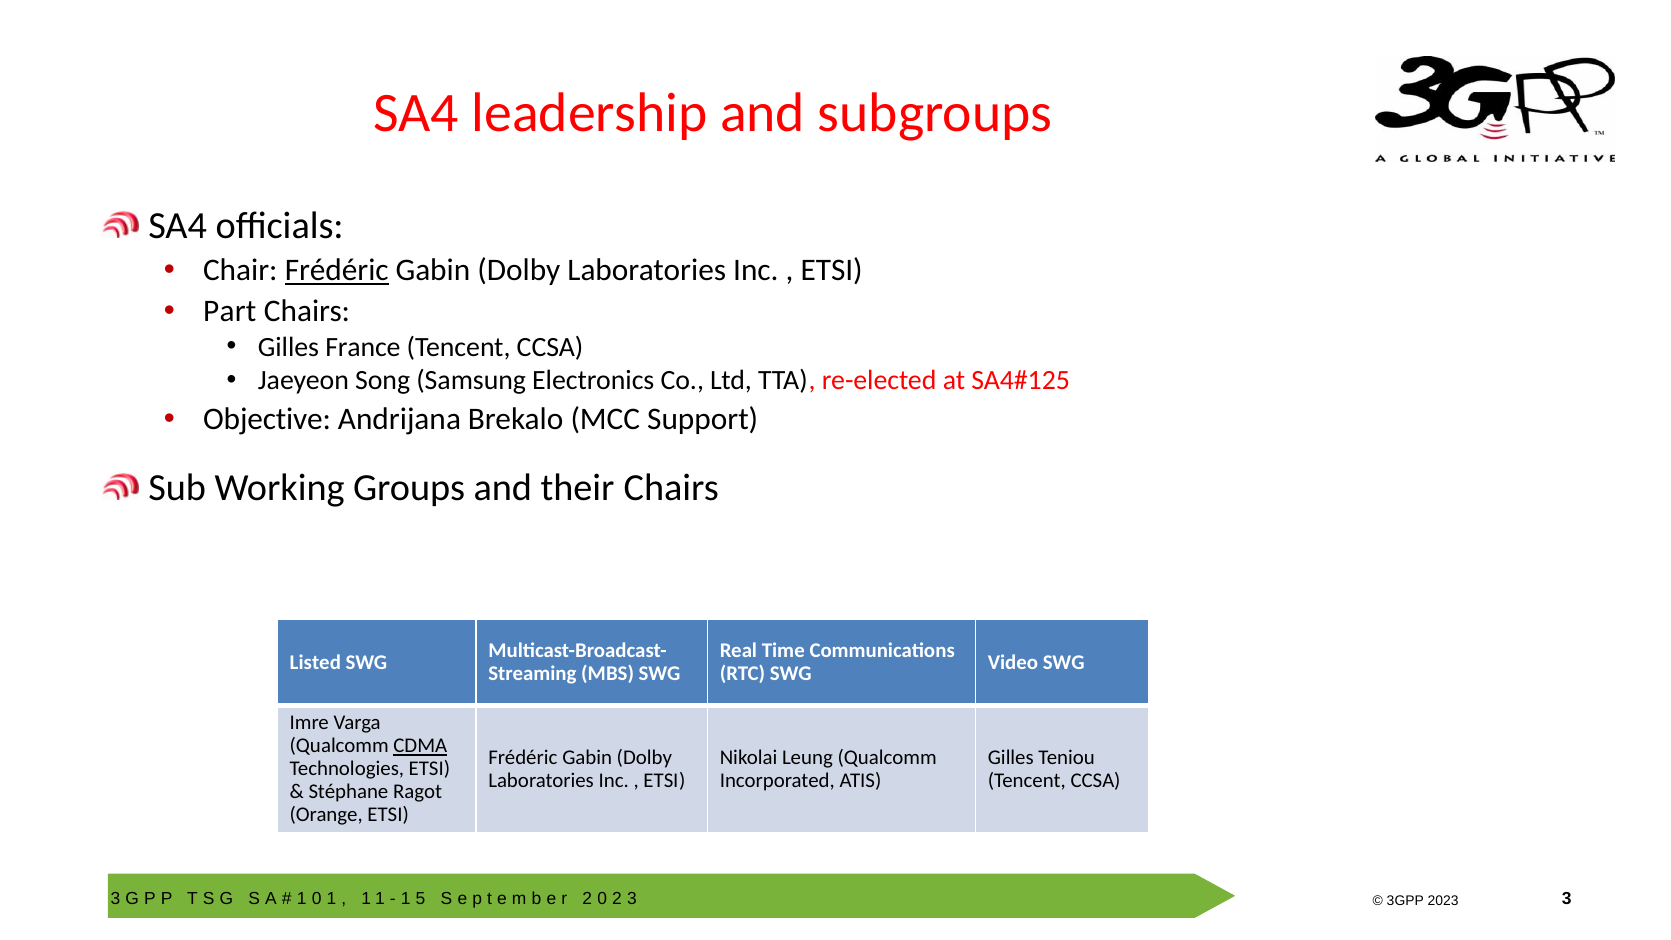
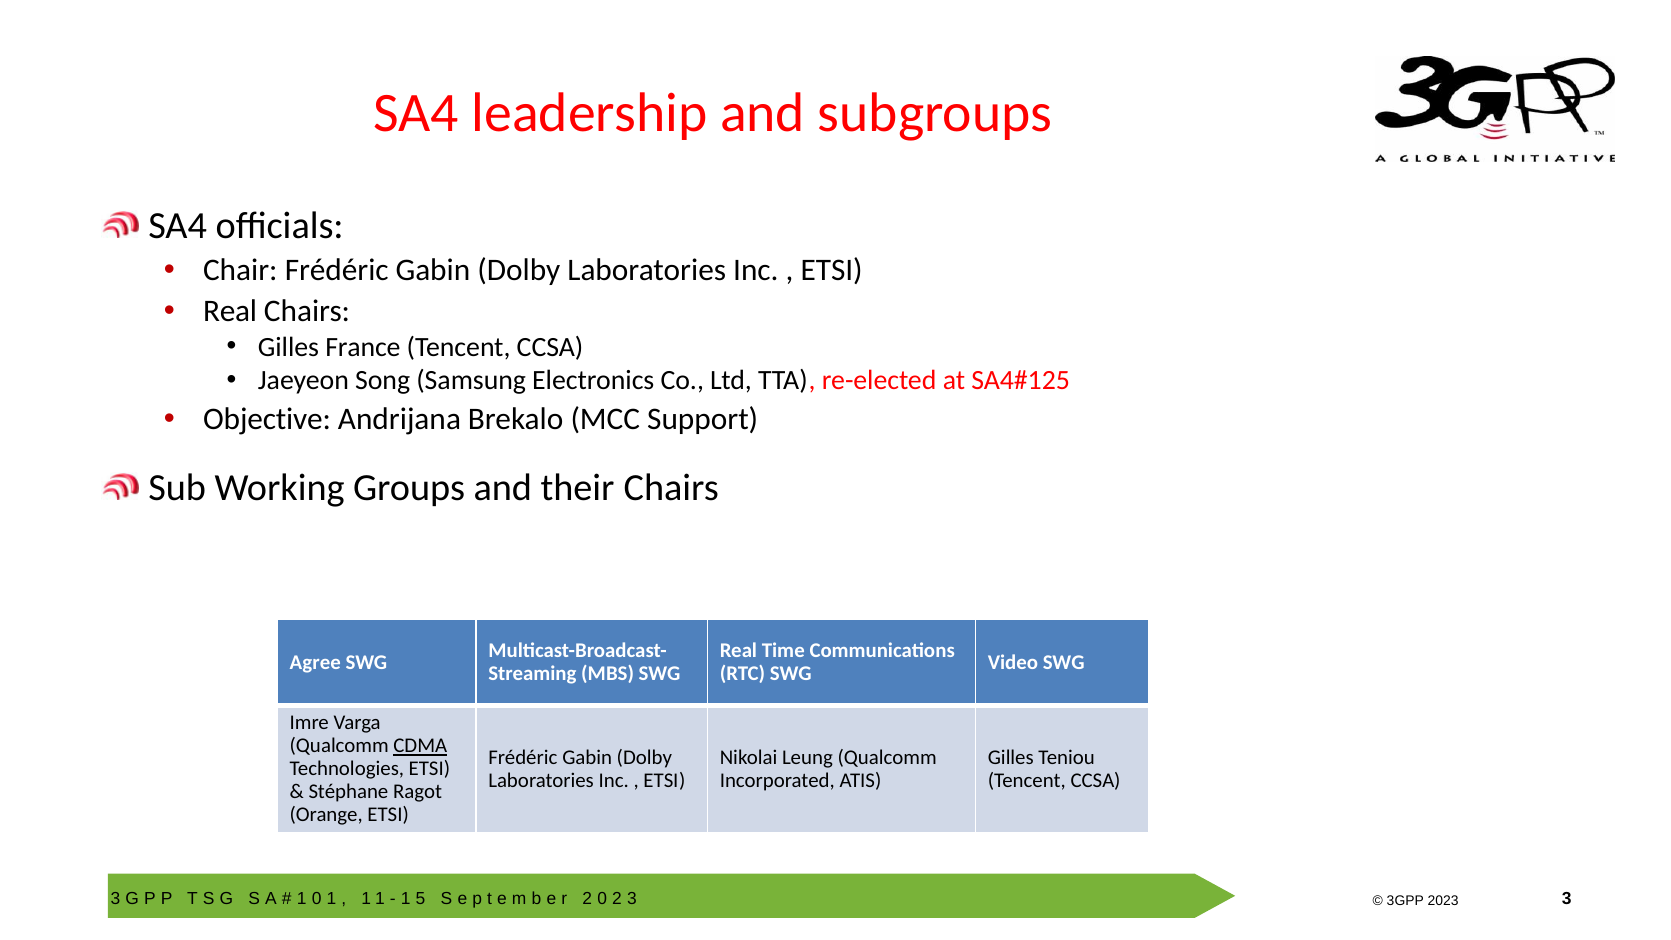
Frédéric underline: present -> none (337, 271)
Part: Part -> Real (230, 311)
Listed: Listed -> Agree (315, 662)
